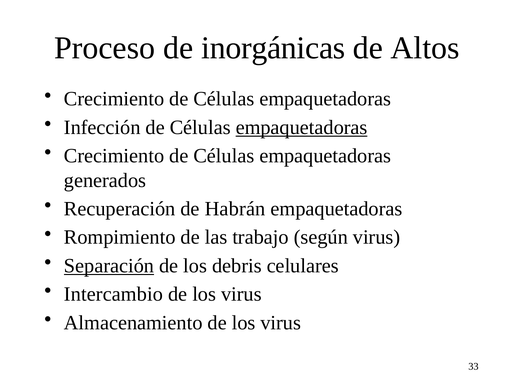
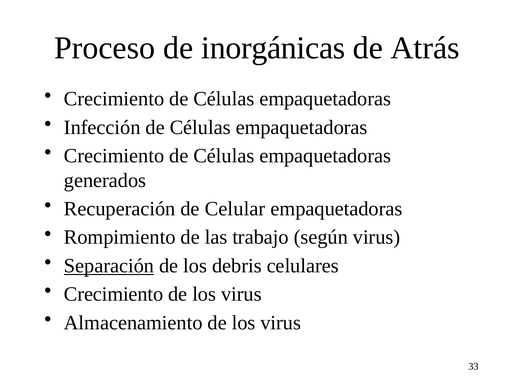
Altos: Altos -> Atrás (425, 48)
empaquetadoras underline: present -> none (302, 127)
Habrán: Habrán -> Celular (235, 209)
Intercambio: Intercambio -> Crecimiento (114, 294)
